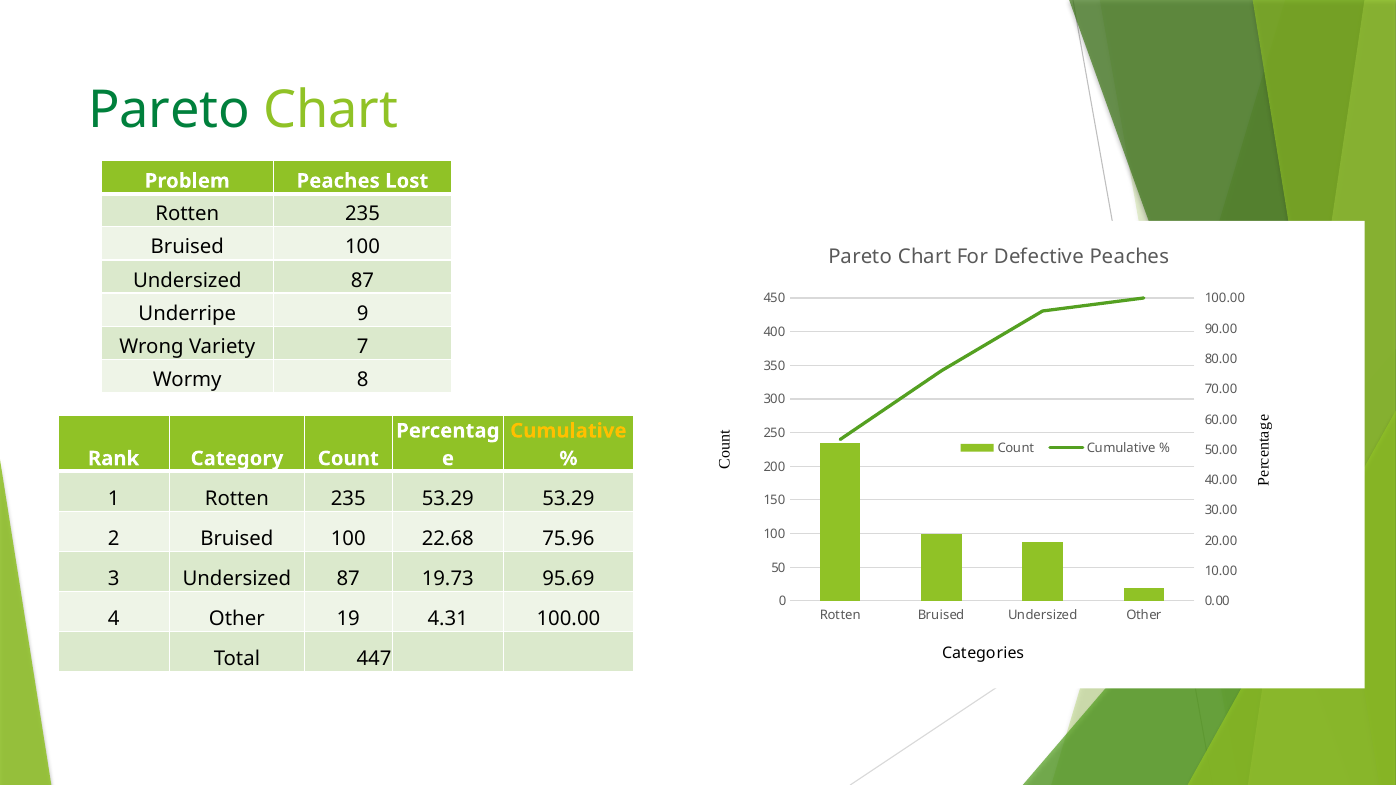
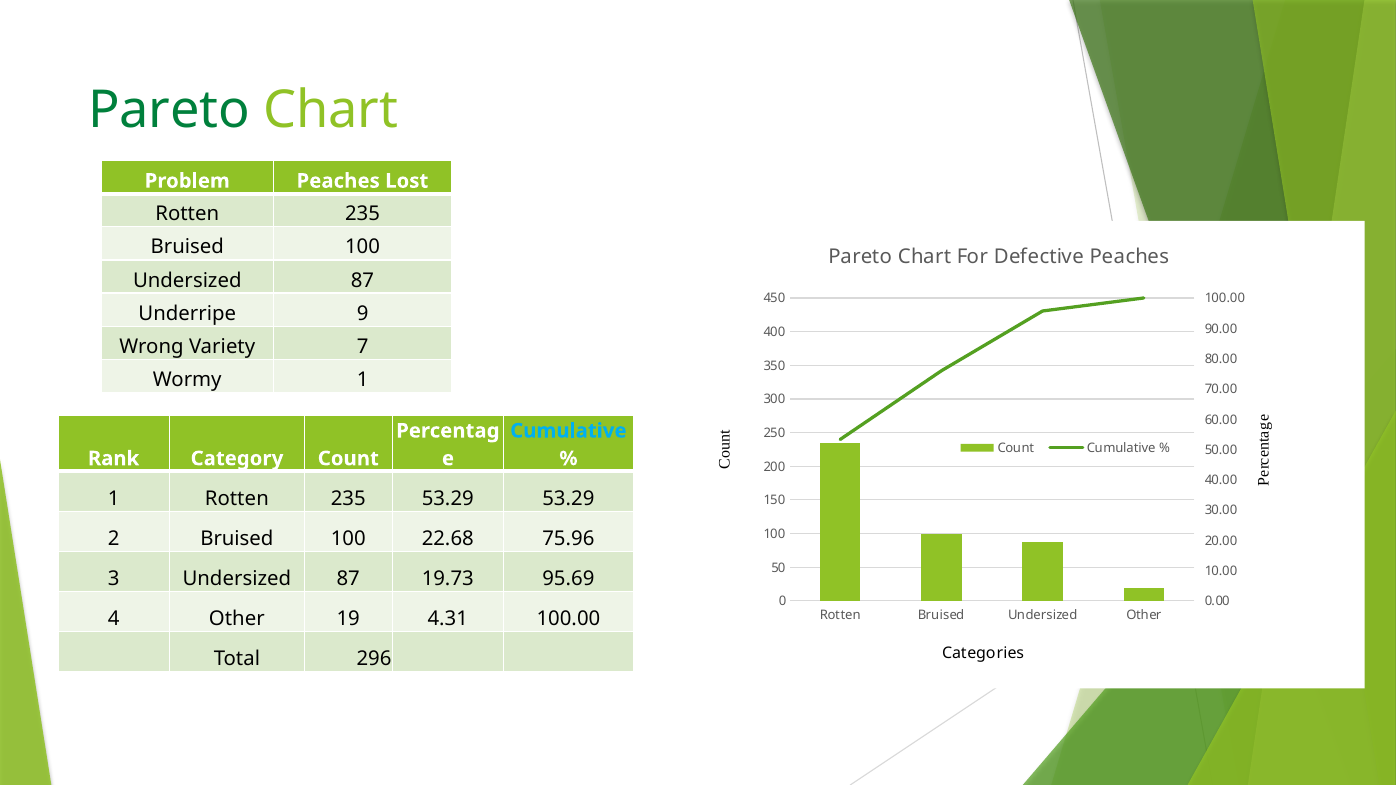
Wormy 8: 8 -> 1 (363, 380)
Cumulative colour: yellow -> light blue (568, 431)
447: 447 -> 296 (374, 659)
